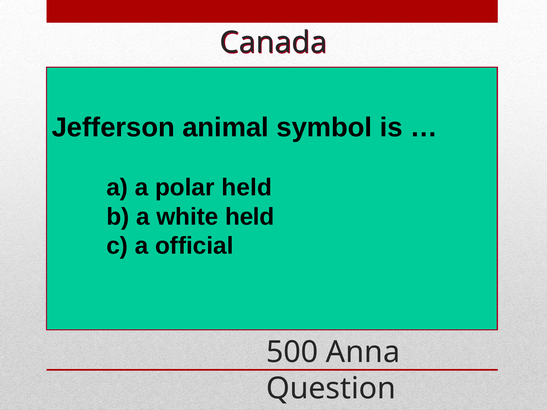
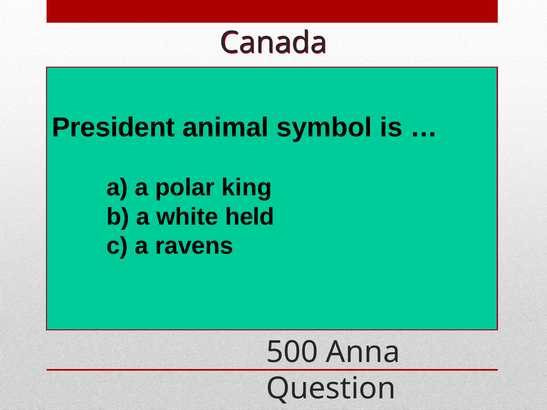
Jefferson: Jefferson -> President (113, 128)
polar held: held -> king (247, 188)
official: official -> ravens (194, 246)
